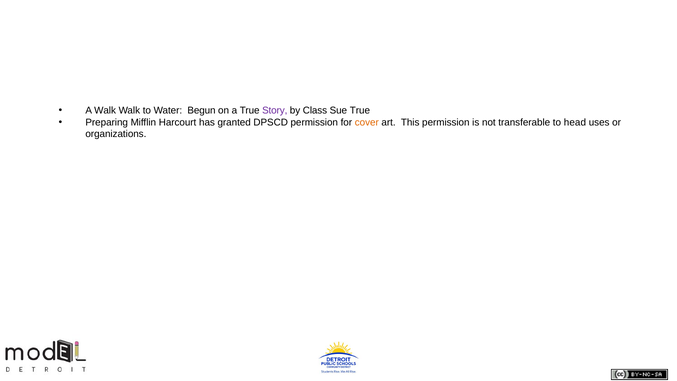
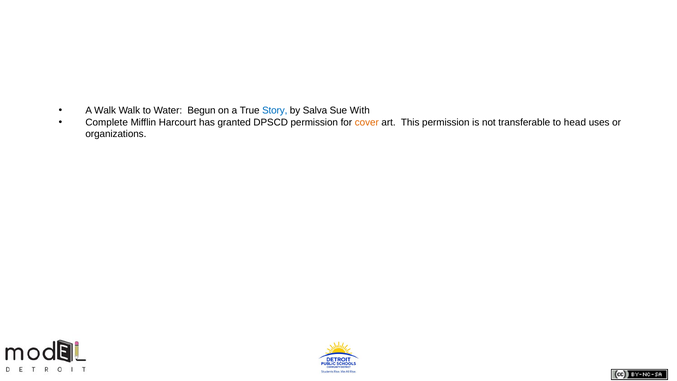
Story colour: purple -> blue (275, 111)
Class: Class -> Salva (315, 111)
Sue True: True -> With (360, 111)
Preparing: Preparing -> Complete (107, 122)
